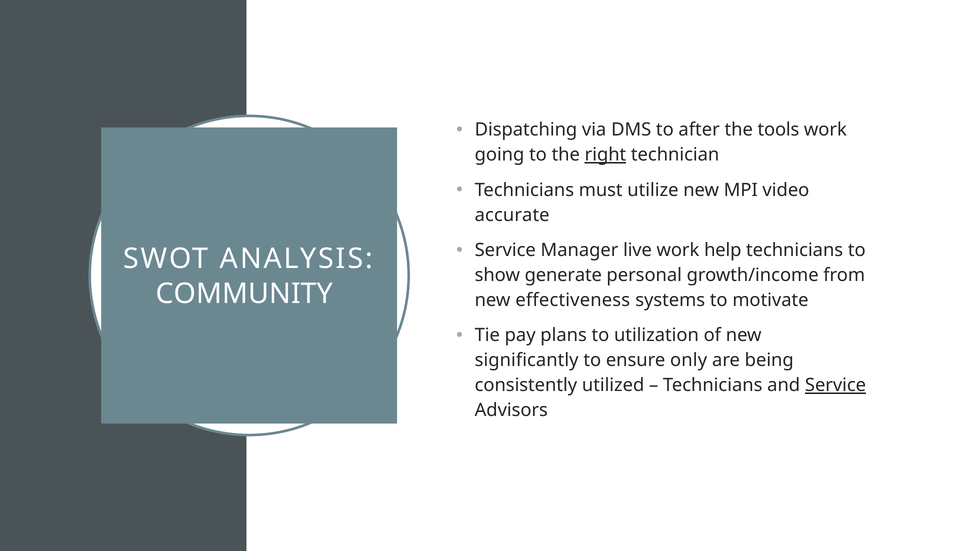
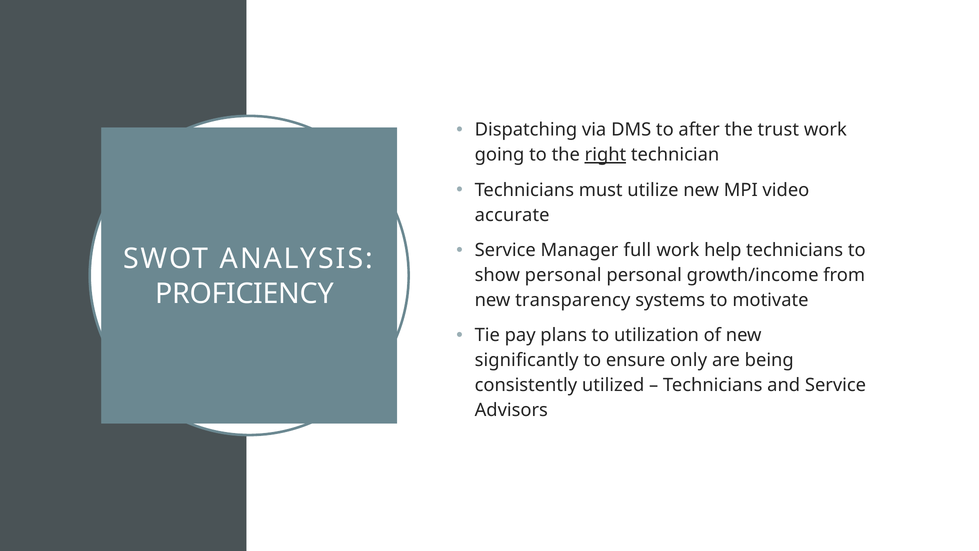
tools: tools -> trust (778, 130)
live: live -> full (637, 250)
show generate: generate -> personal (563, 275)
COMMUNITY: COMMUNITY -> PROFICIENCY (245, 294)
effectiveness: effectiveness -> transparency (573, 300)
Service underline: present -> none (836, 385)
